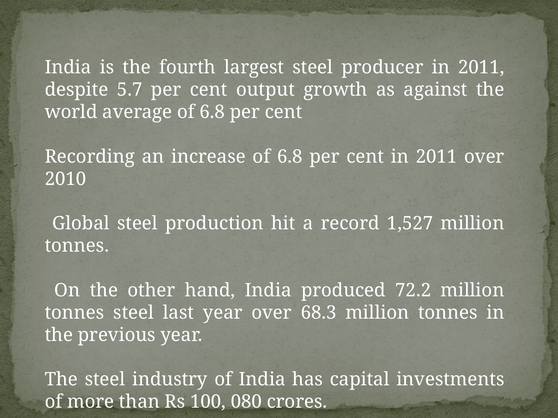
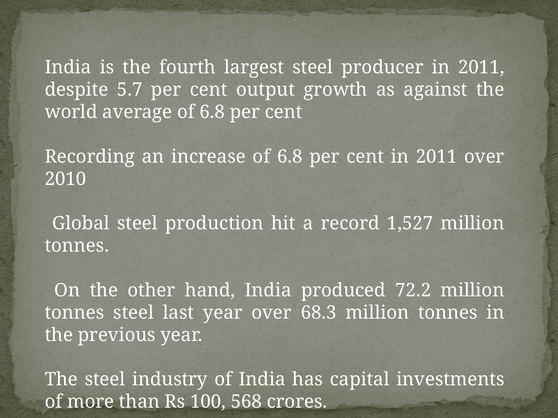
080: 080 -> 568 (246, 402)
